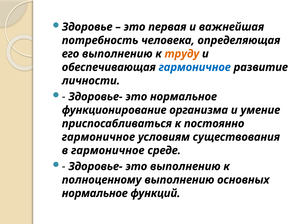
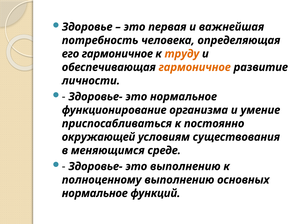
его выполнению: выполнению -> гармоничное (117, 54)
гармоничное colour: blue -> orange (195, 67)
гармоничное: гармоничное -> окружающей (98, 137)
в гармоничное: гармоничное -> меняющимся (108, 151)
